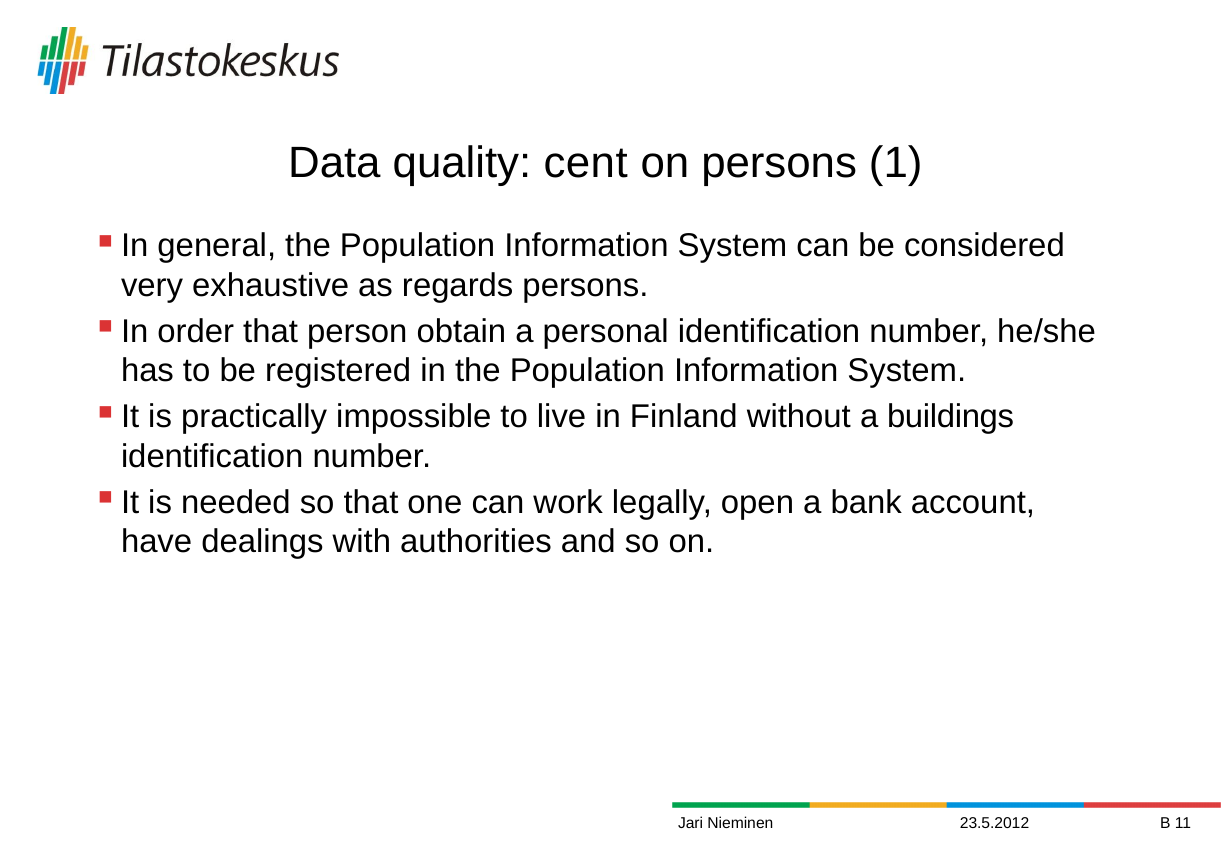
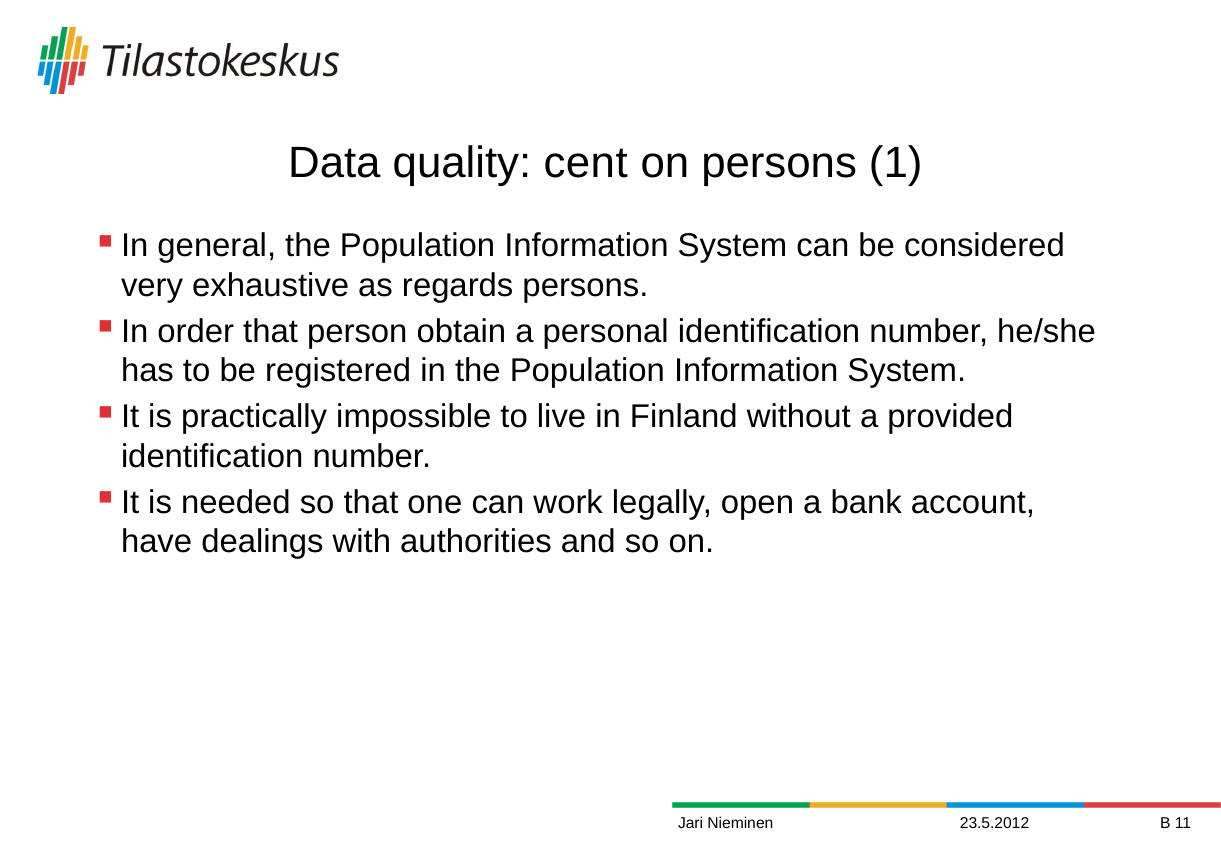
buildings: buildings -> provided (950, 417)
